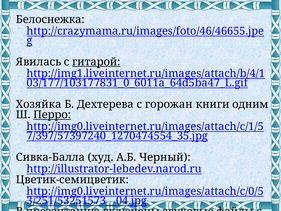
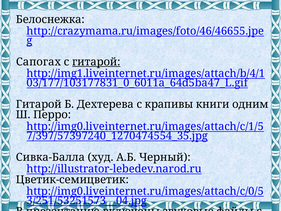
Явилась: Явилась -> Сапогах (39, 62)
Хозяйка: Хозяйка -> Гитарой (39, 104)
горожан: горожан -> крапивы (169, 104)
Перро underline: present -> none (52, 115)
